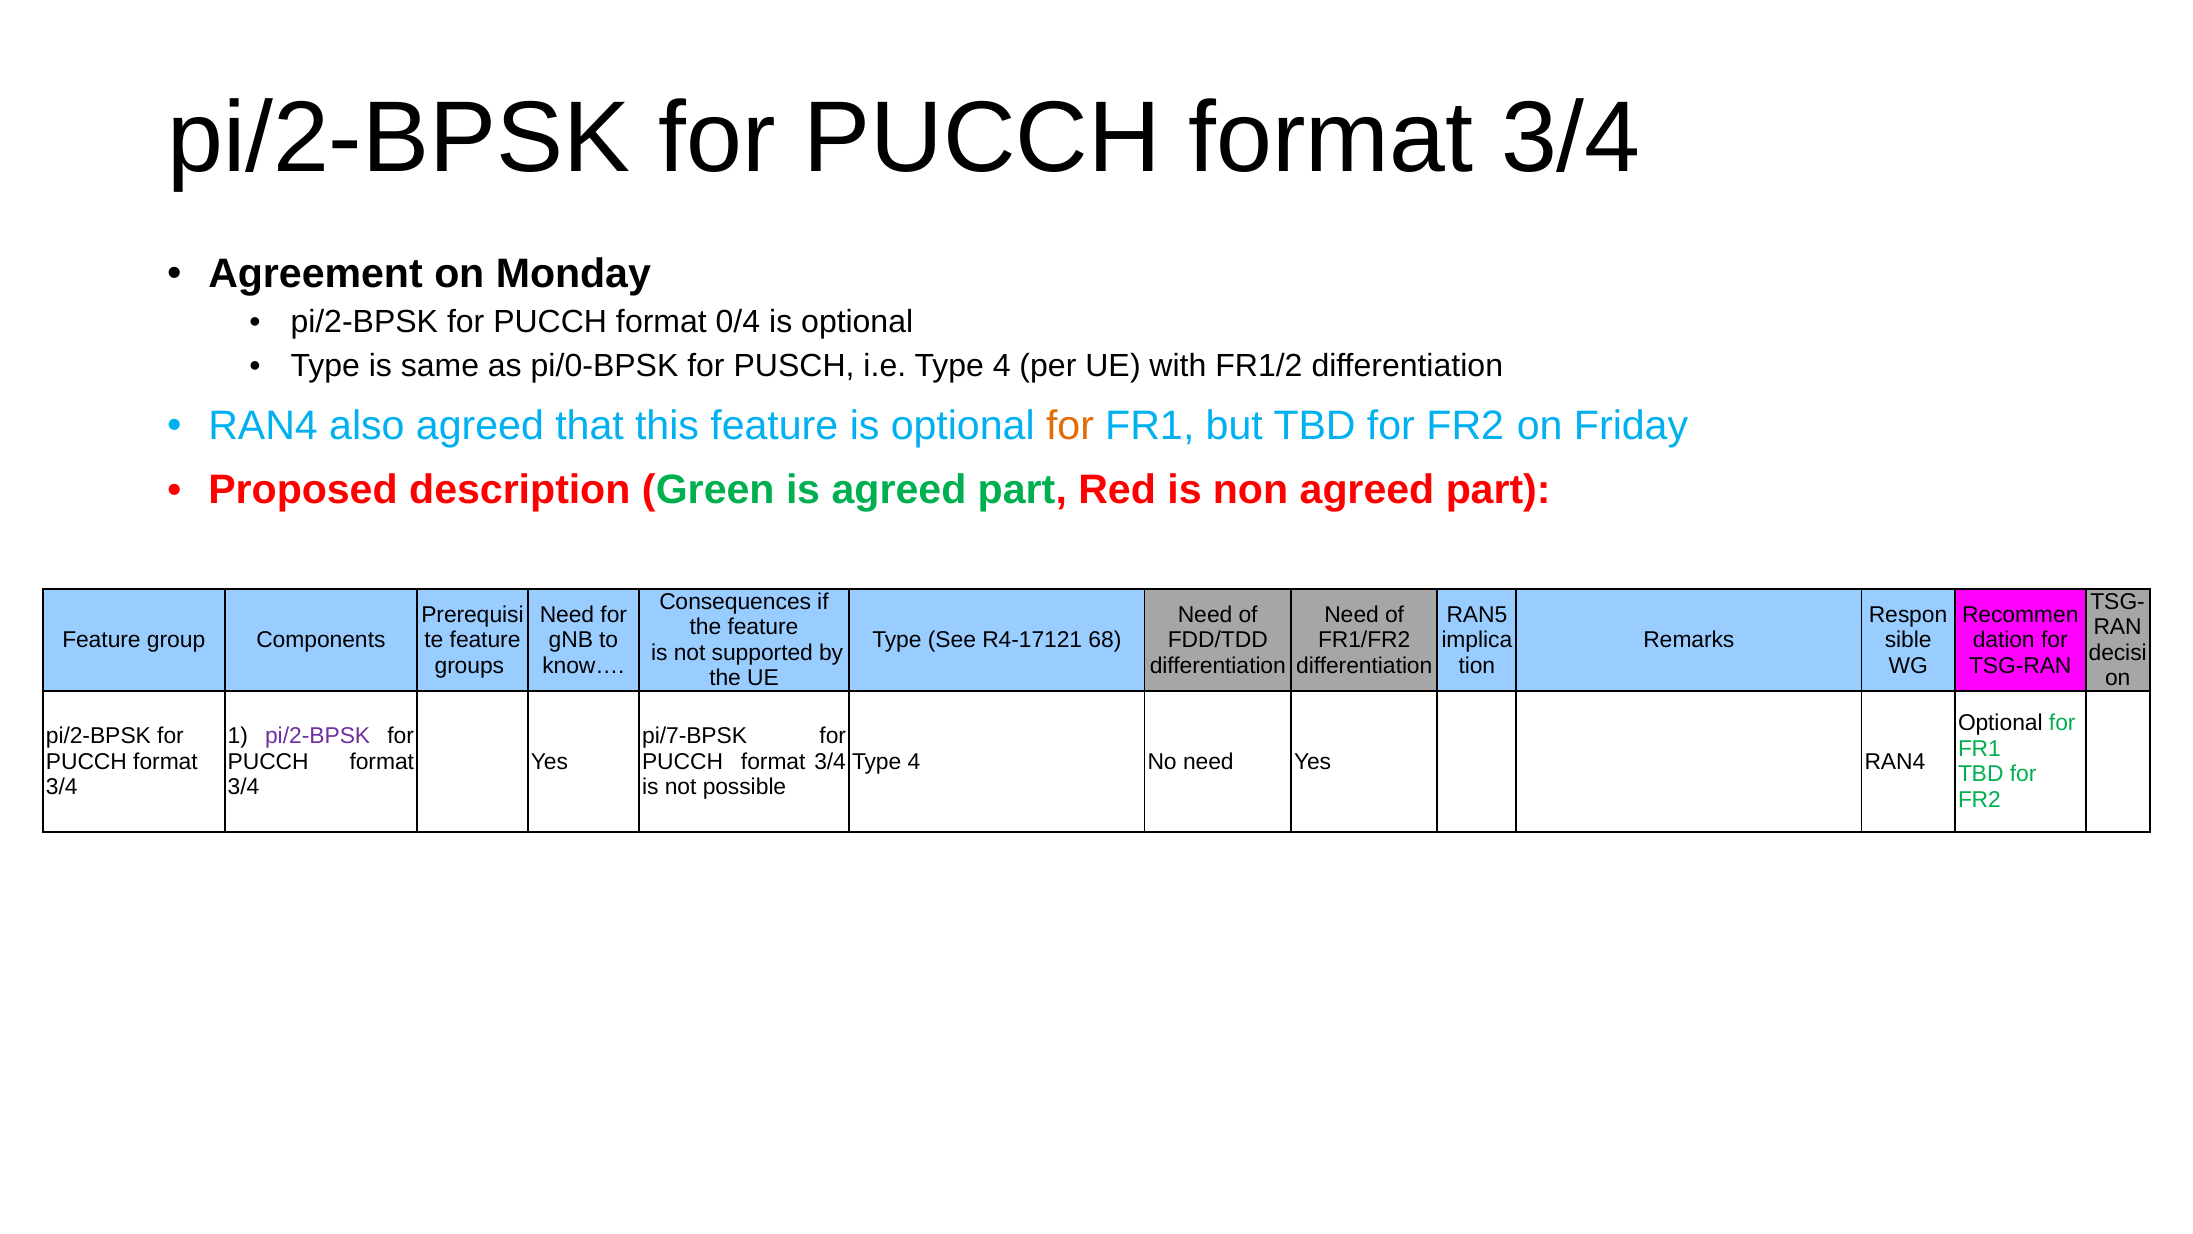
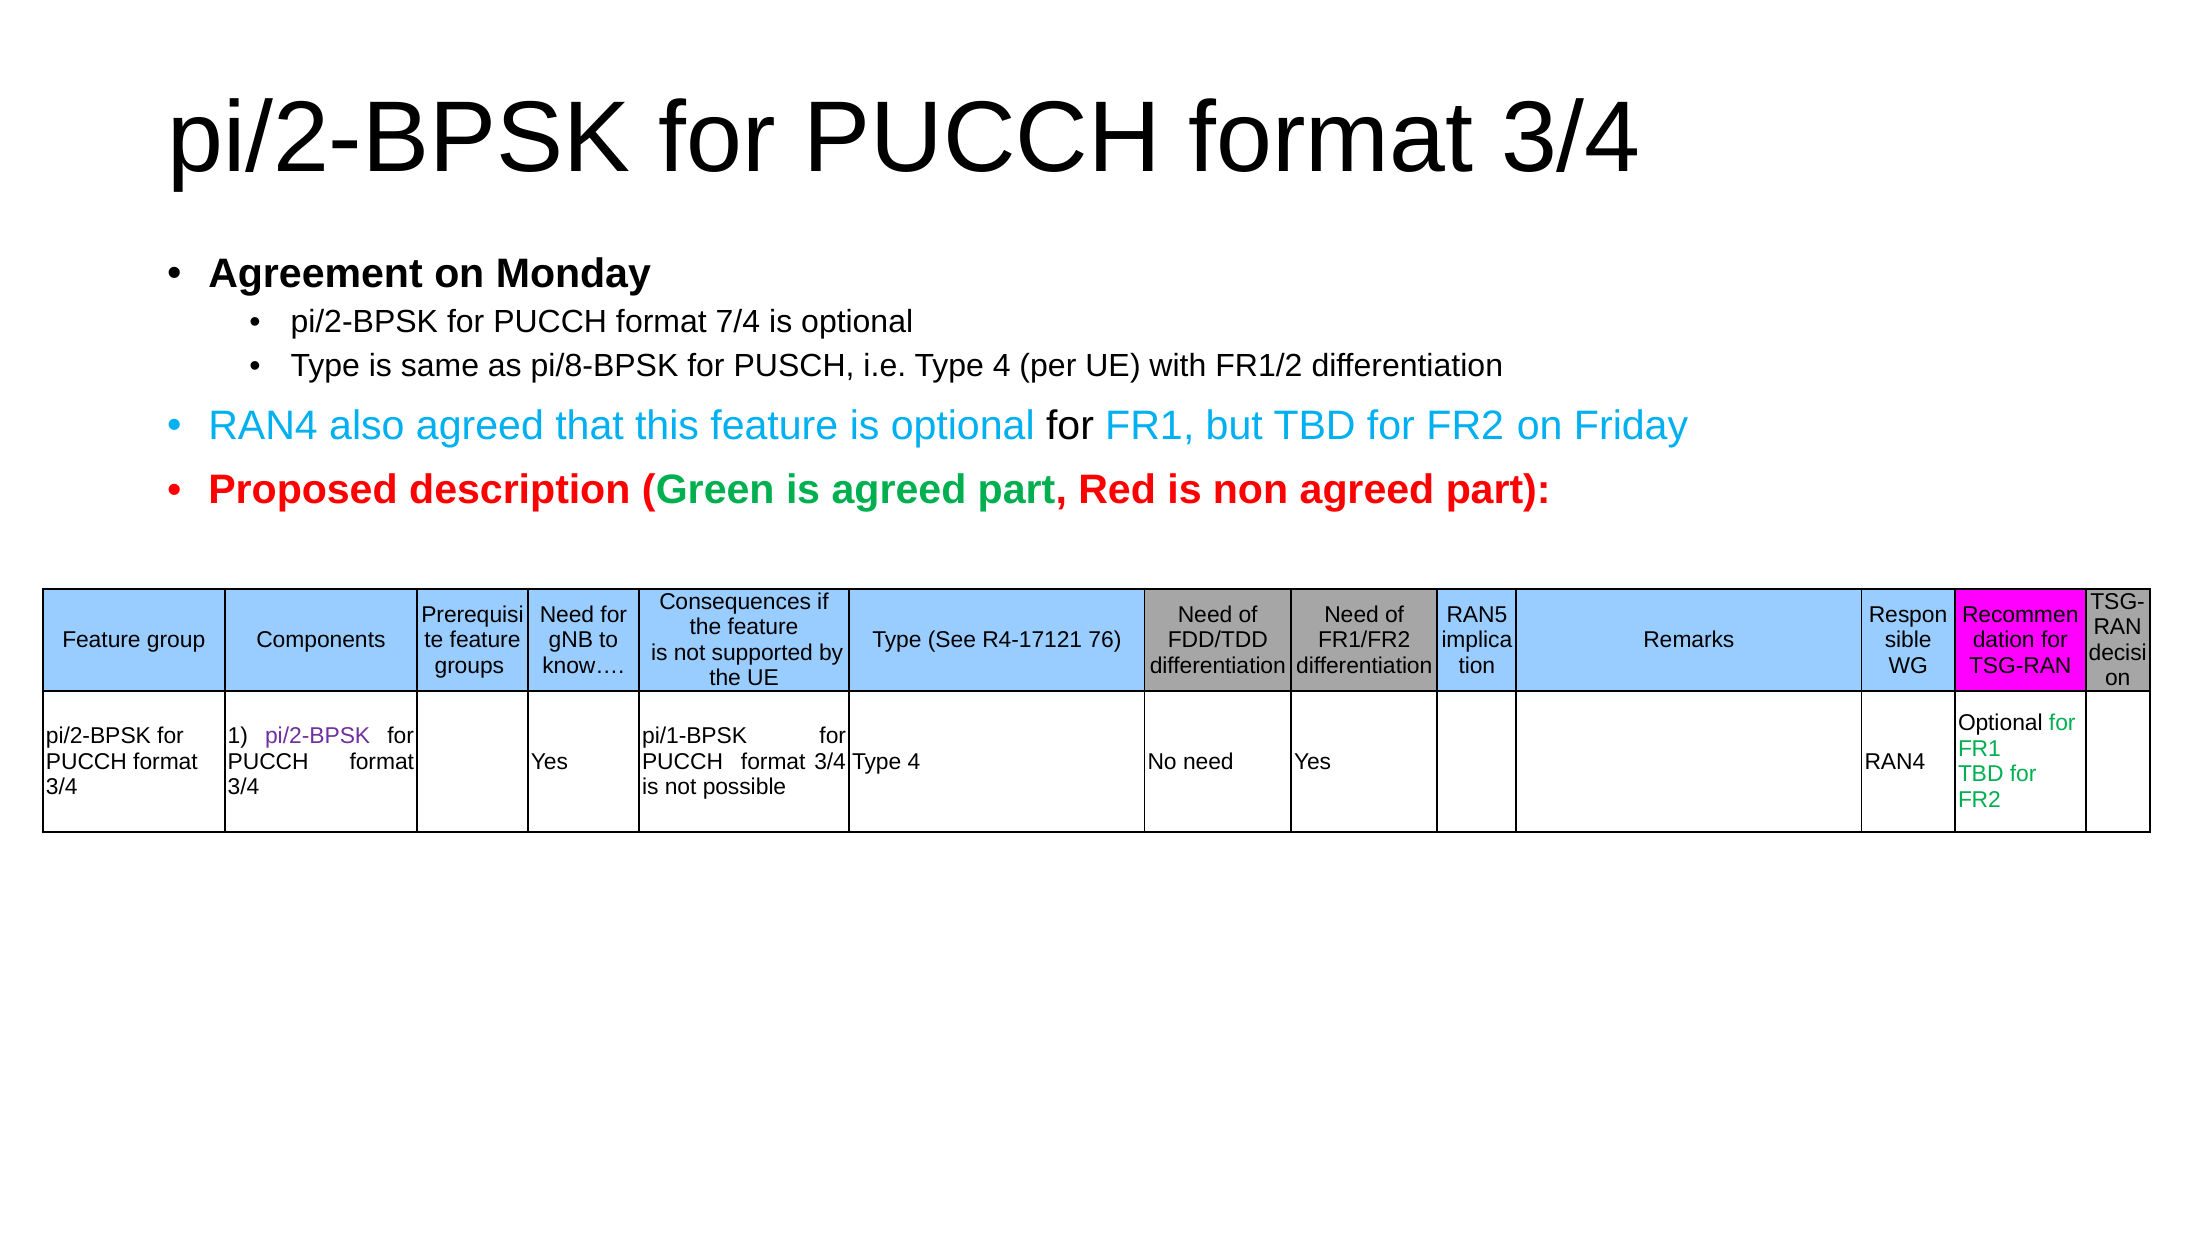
0/4: 0/4 -> 7/4 (738, 322)
pi/0-BPSK: pi/0-BPSK -> pi/8-BPSK (604, 366)
for colour: orange -> black (1070, 426)
68: 68 -> 76 (1105, 640)
pi/7-BPSK: pi/7-BPSK -> pi/1-BPSK (695, 736)
